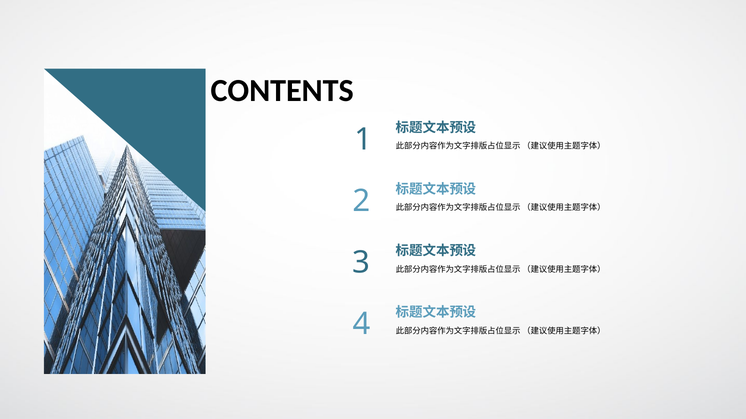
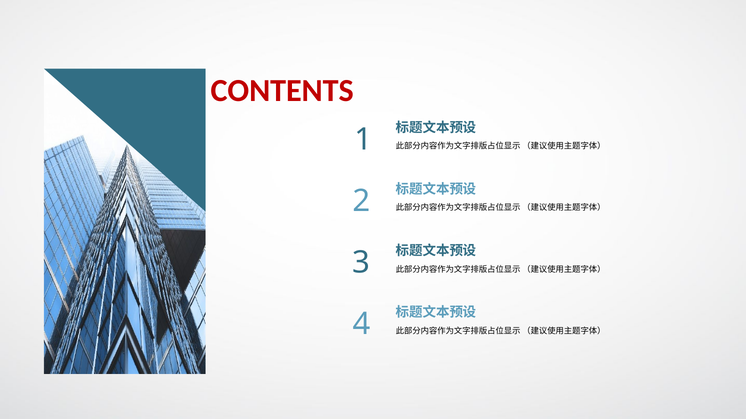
CONTENTS colour: black -> red (282, 91)
